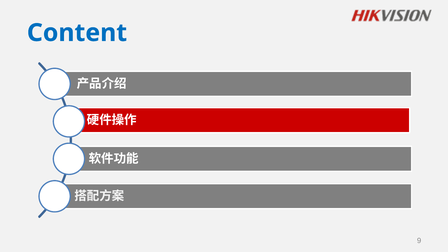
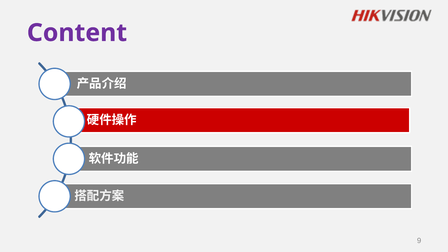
Content colour: blue -> purple (77, 33)
